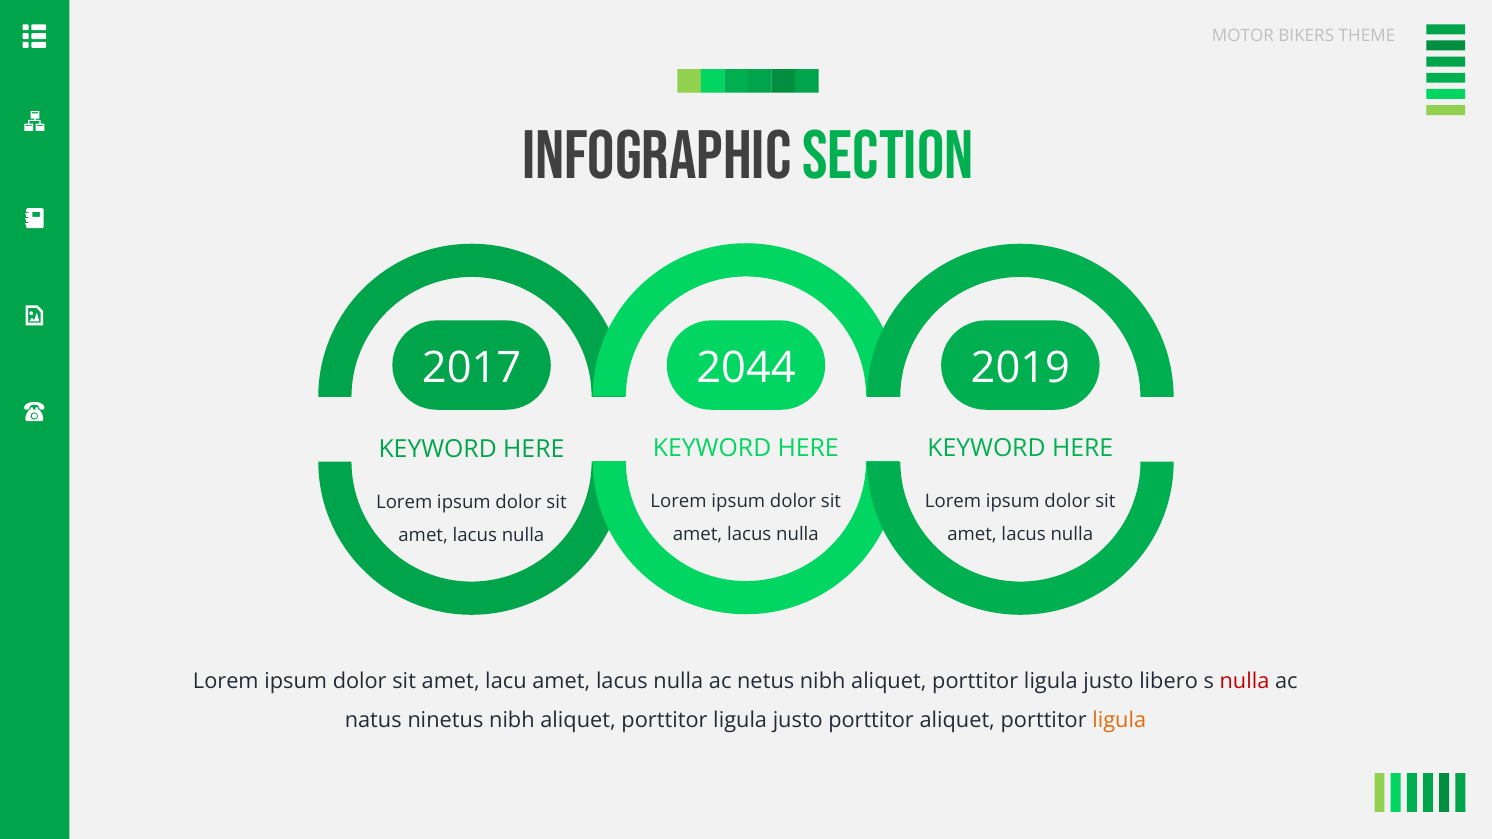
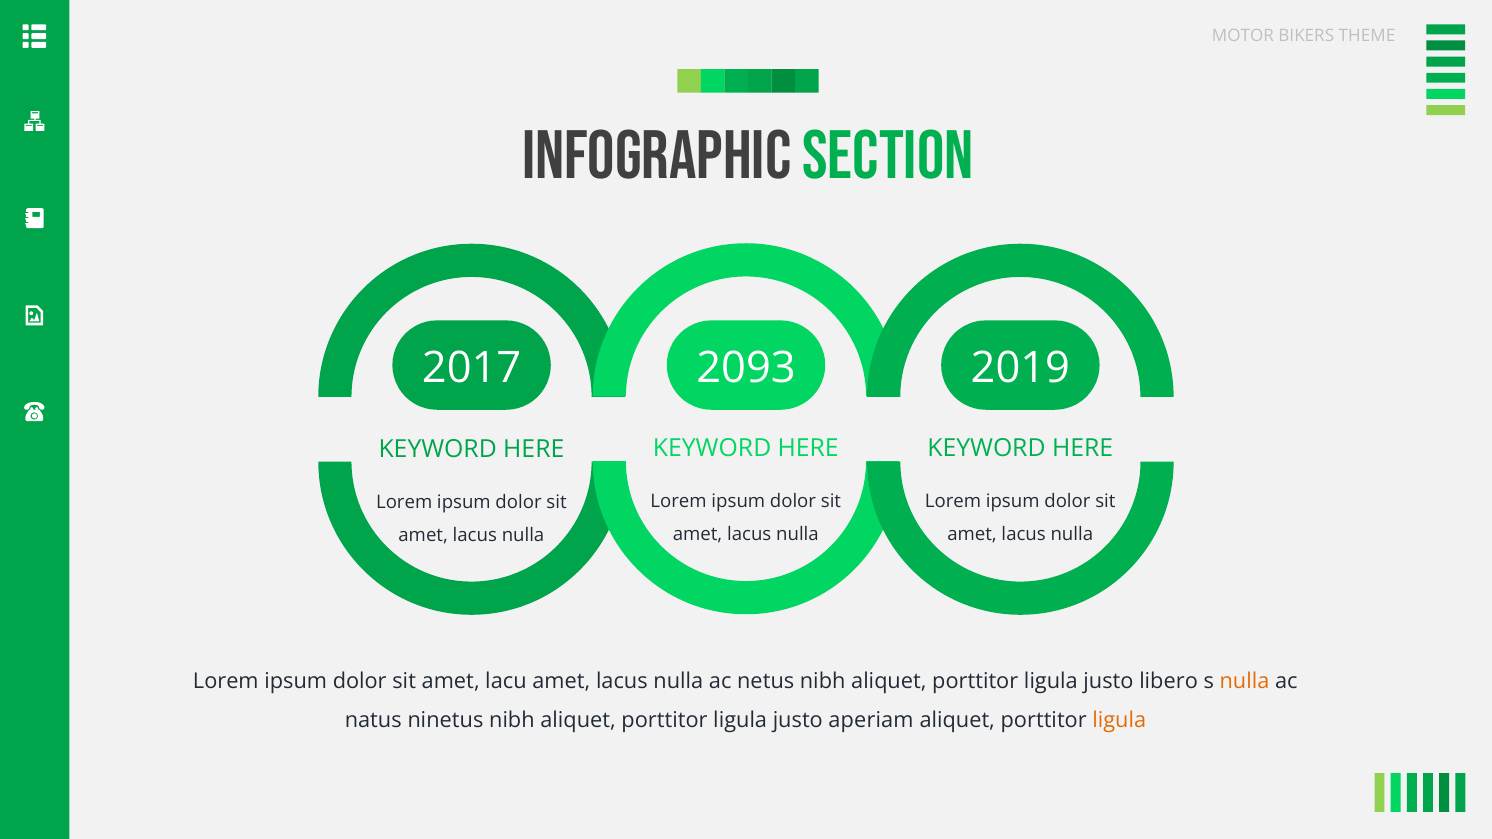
2044: 2044 -> 2093 (746, 368)
nulla colour: red -> orange (1244, 681)
justo porttitor: porttitor -> aperiam (871, 720)
